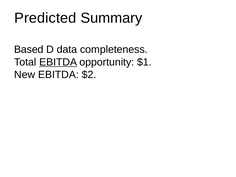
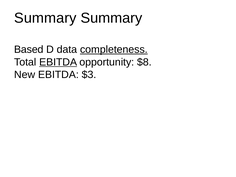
Predicted: Predicted -> Summary (45, 18)
completeness underline: none -> present (114, 49)
$1: $1 -> $8 (144, 62)
$2: $2 -> $3 (89, 75)
